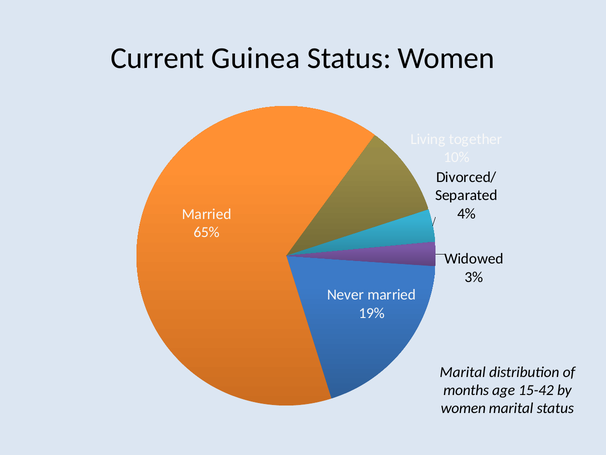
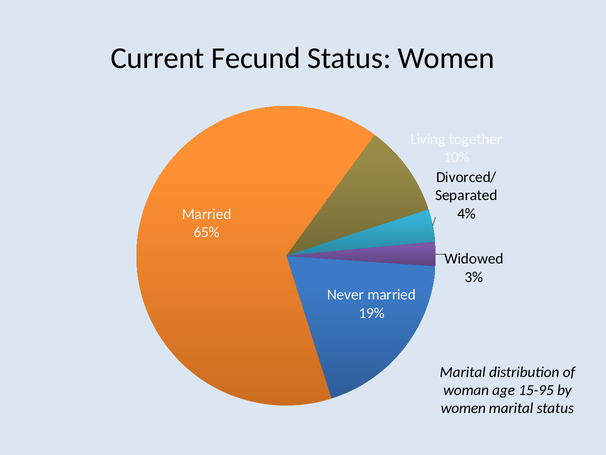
Guinea: Guinea -> Fecund (256, 58)
months: months -> woman (466, 390)
15-42: 15-42 -> 15-95 (536, 390)
